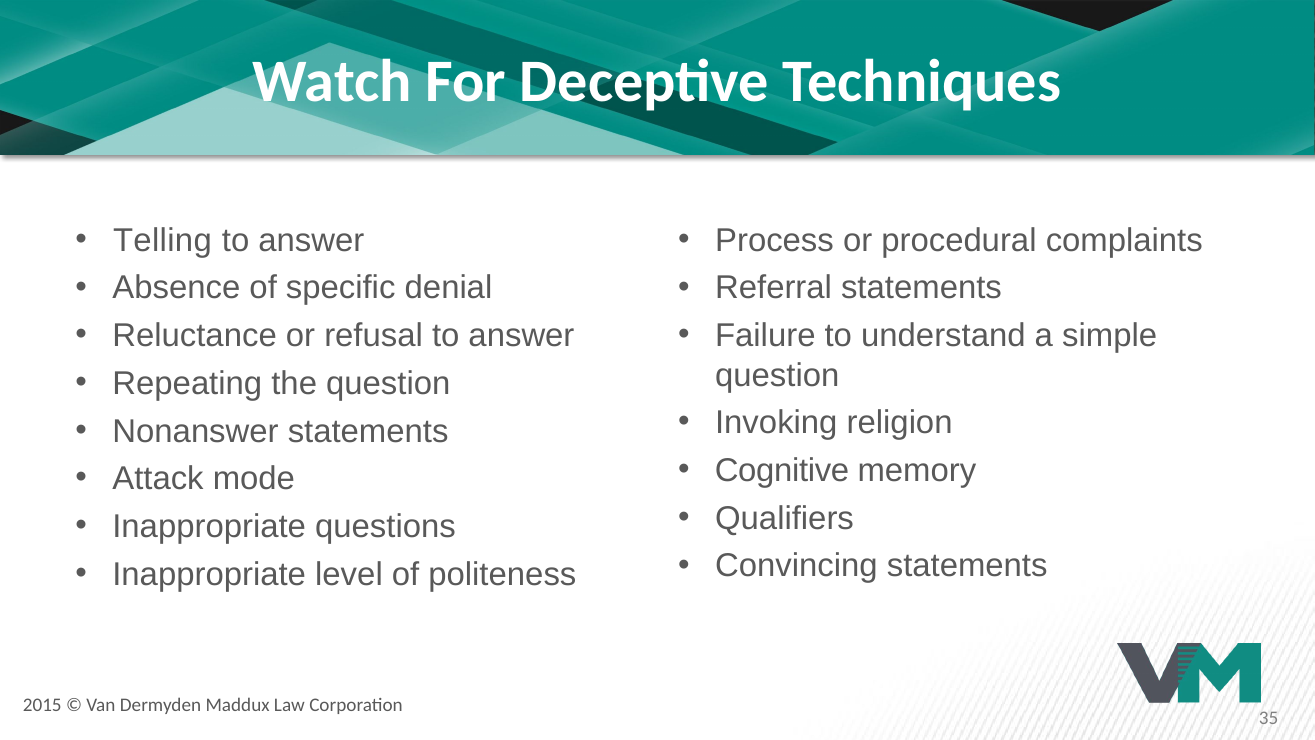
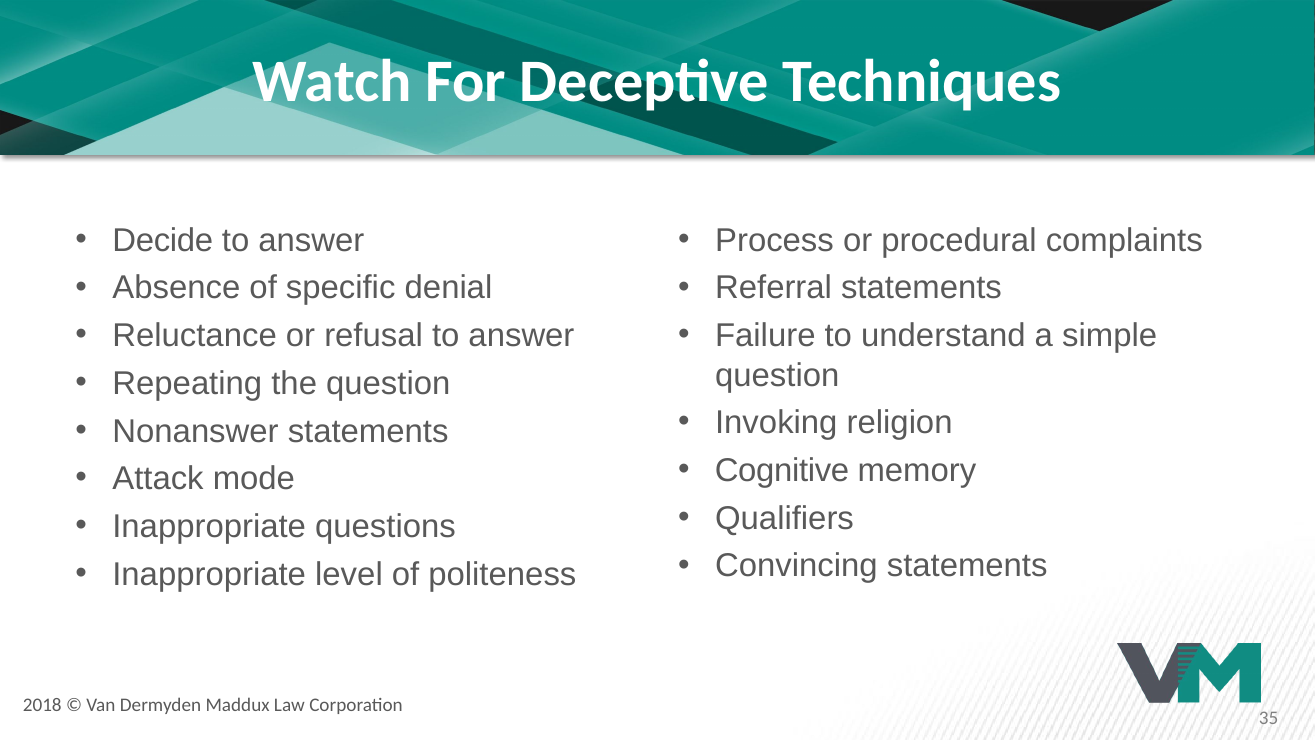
Telling: Telling -> Decide (163, 240)
2015: 2015 -> 2018 (42, 705)
